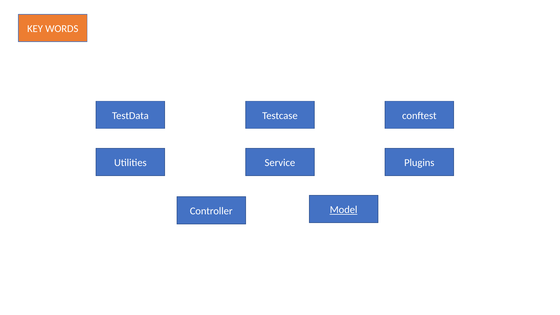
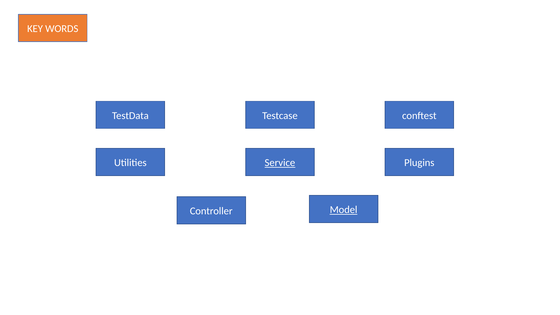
Service underline: none -> present (280, 163)
